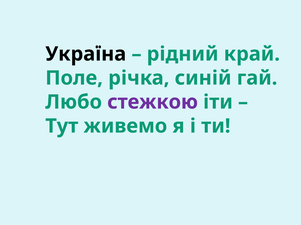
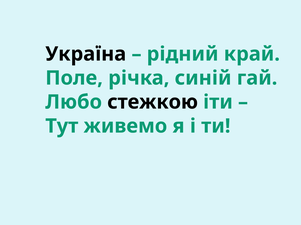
стежкою colour: purple -> black (153, 102)
